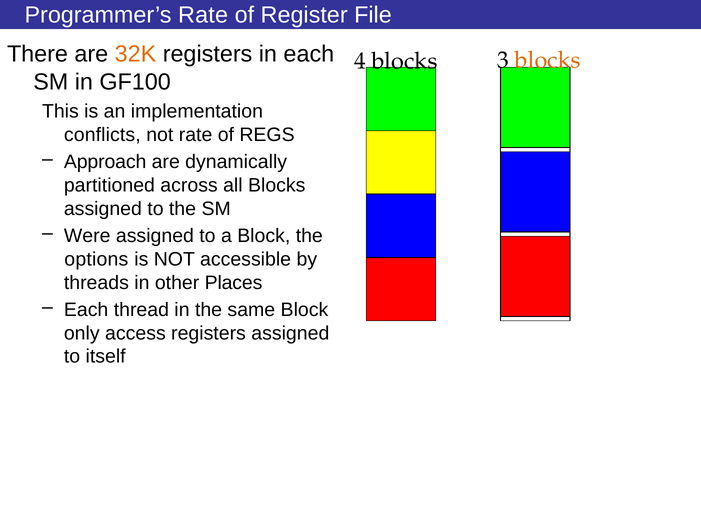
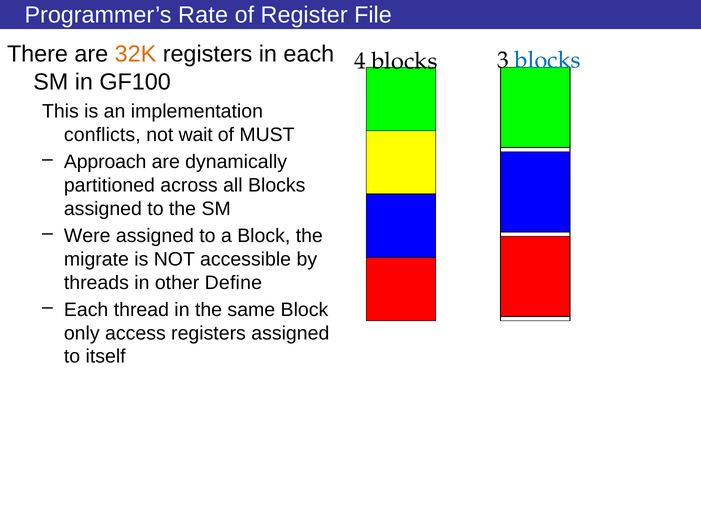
blocks colour: orange -> blue (548, 60)
not rate: rate -> wait (196, 135)
REGS: REGS -> MUST (267, 135)
options: options -> migrate (96, 260)
Places: Places -> Define (233, 283)
